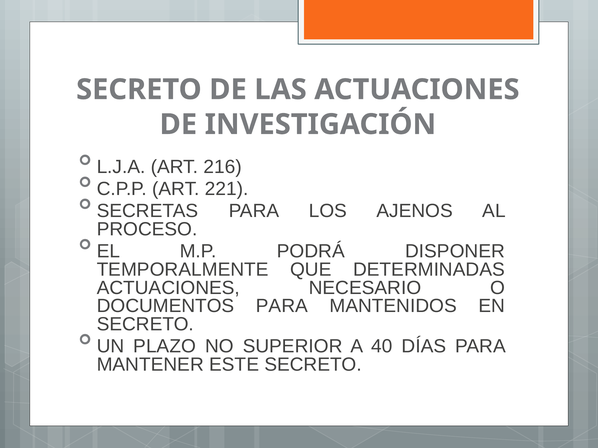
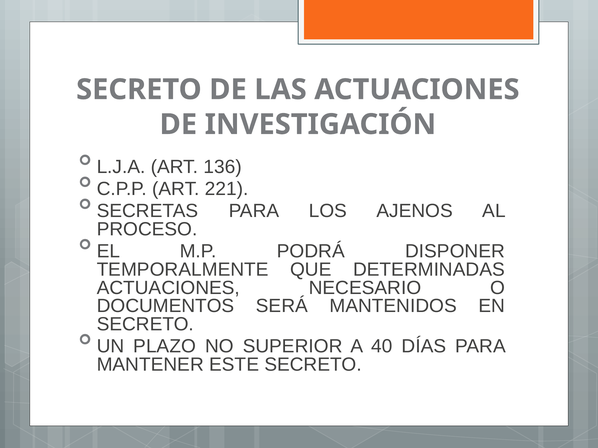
216: 216 -> 136 (223, 167)
DOCUMENTOS PARA: PARA -> SERÁ (282, 306)
